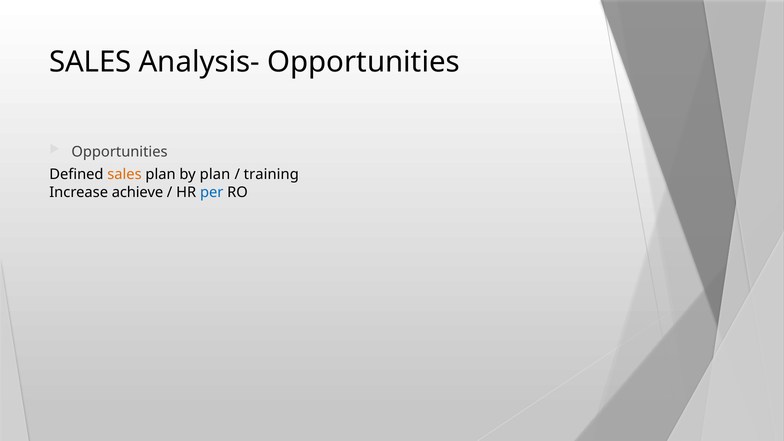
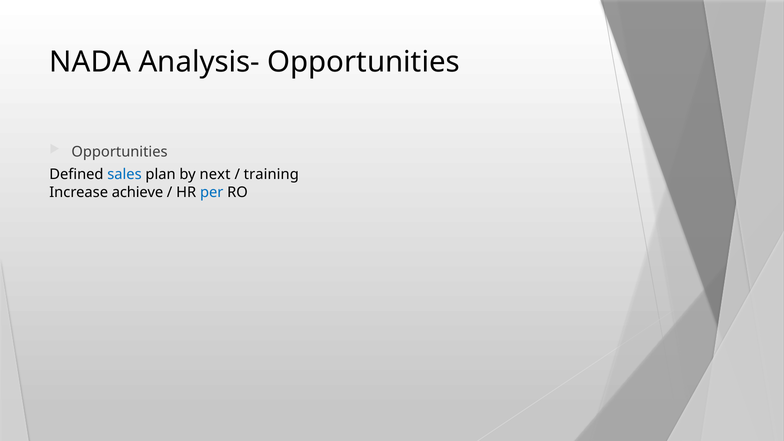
SALES: SALES -> NADA (90, 62)
sales colour: orange -> blue (125, 175)
by plan: plan -> next (215, 175)
